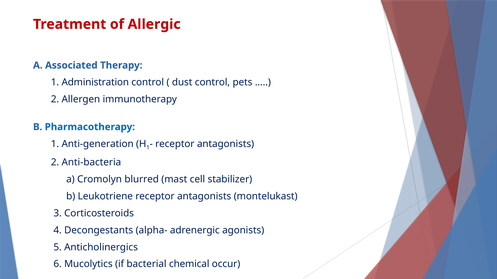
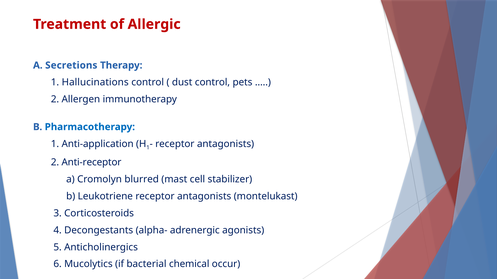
Associated: Associated -> Secretions (71, 65)
Administration: Administration -> Hallucinations (95, 82)
Anti-generation: Anti-generation -> Anti-application (98, 144)
Anti-bacteria: Anti-bacteria -> Anti-receptor (91, 163)
